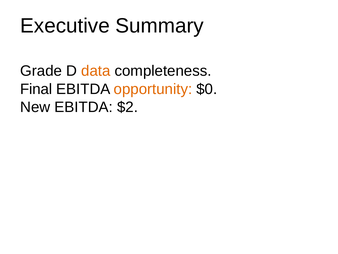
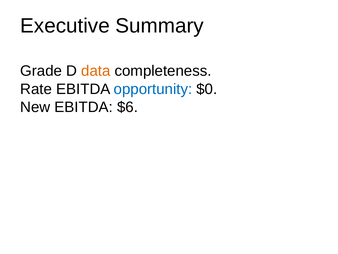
Final: Final -> Rate (36, 89)
opportunity colour: orange -> blue (153, 89)
$2: $2 -> $6 (128, 107)
